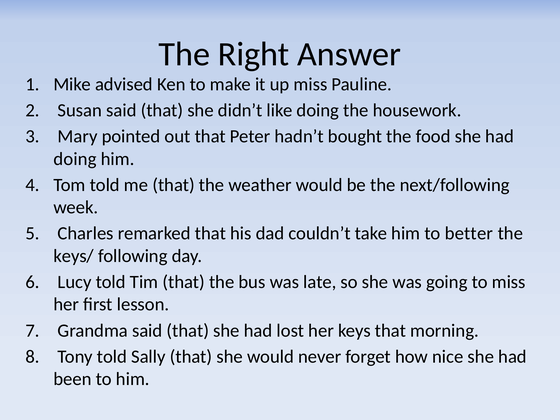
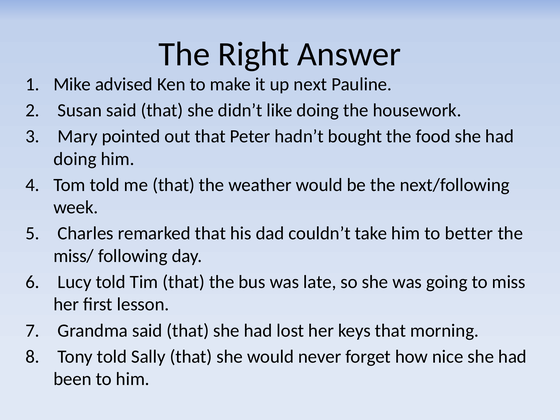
up miss: miss -> next (310, 84)
keys/: keys/ -> miss/ (74, 256)
